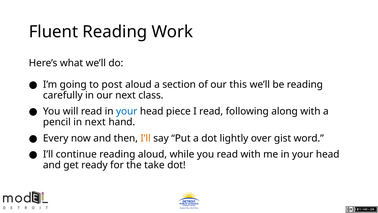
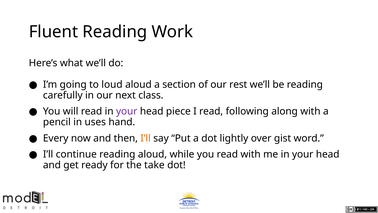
post: post -> loud (112, 84)
this: this -> rest (238, 84)
your colour: blue -> purple (127, 111)
in next: next -> uses (95, 122)
